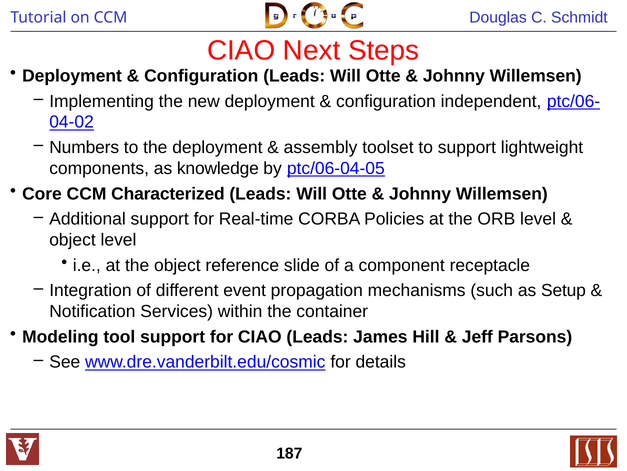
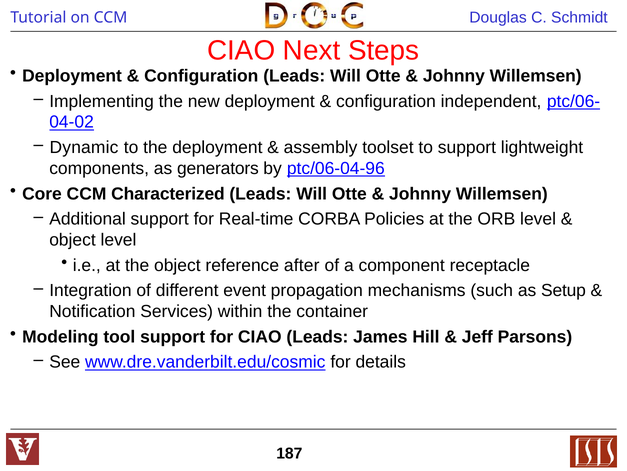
Numbers: Numbers -> Dynamic (84, 147)
knowledge: knowledge -> generators (218, 168)
ptc/06-04-05: ptc/06-04-05 -> ptc/06-04-96 (336, 168)
slide: slide -> after (302, 265)
